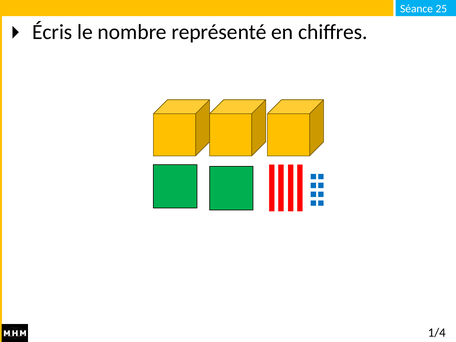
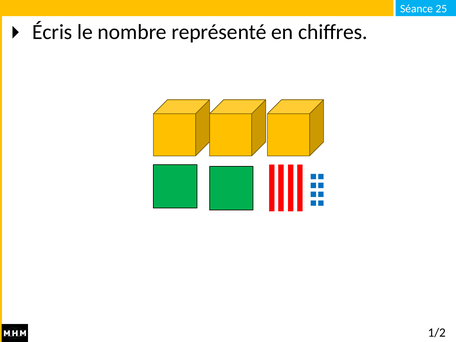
1/4: 1/4 -> 1/2 (437, 333)
